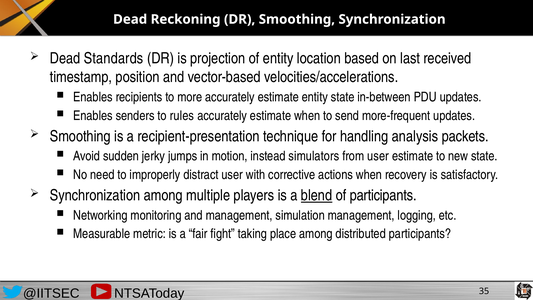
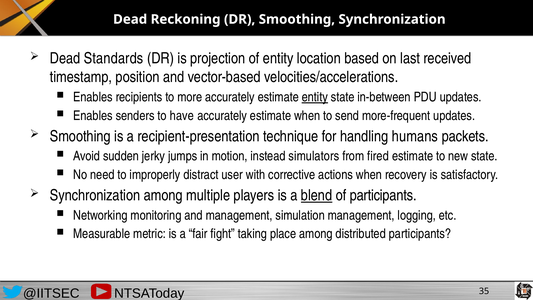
entity underline: none -> present (315, 97)
rules: rules -> have (182, 116)
analysis: analysis -> humans (415, 136)
from user: user -> fired (378, 156)
